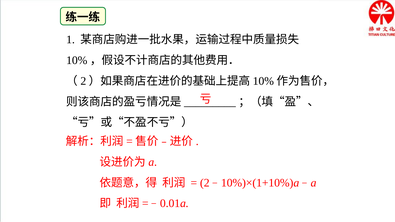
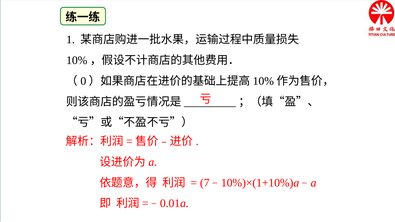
2: 2 -> 0 (83, 81)
2: 2 -> 7 (205, 183)
